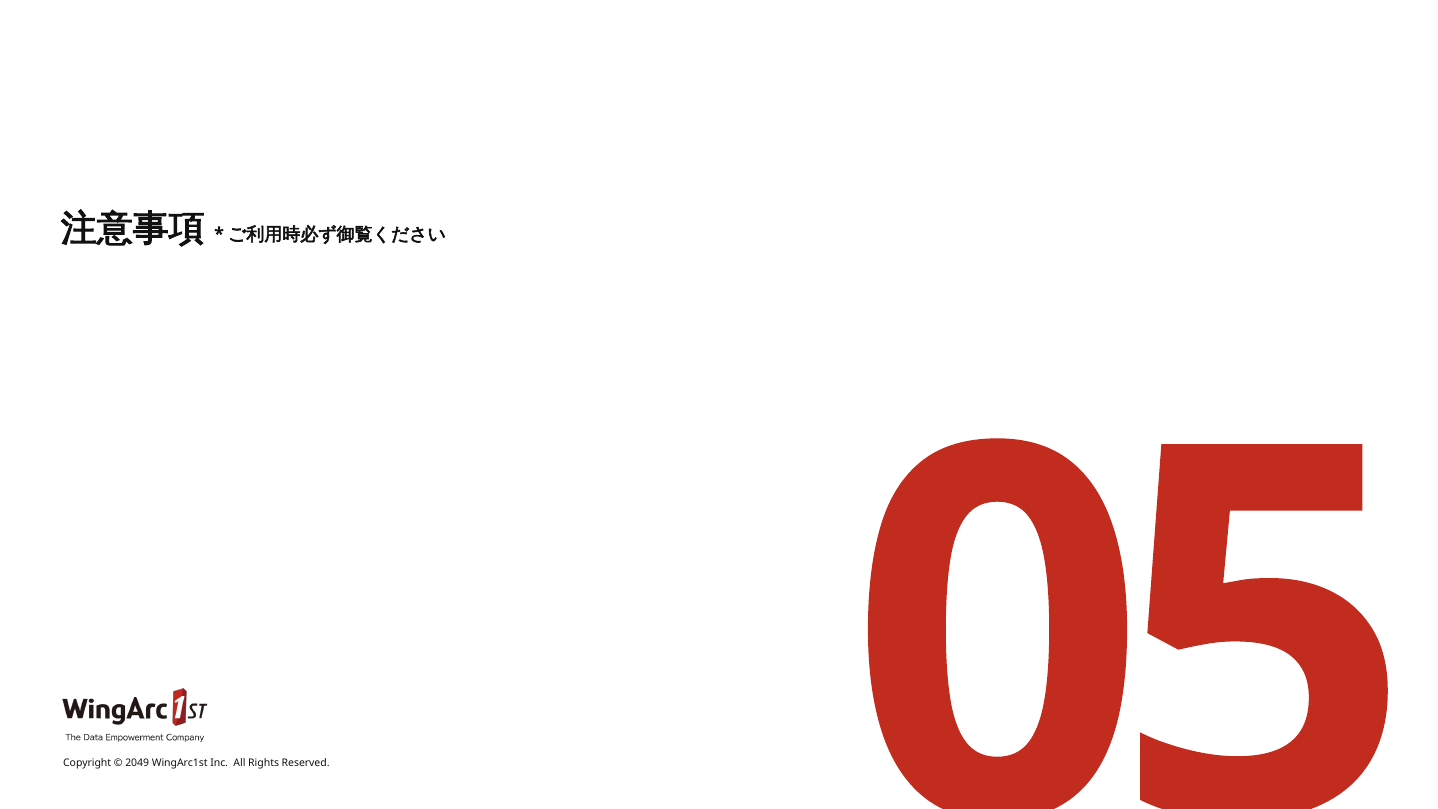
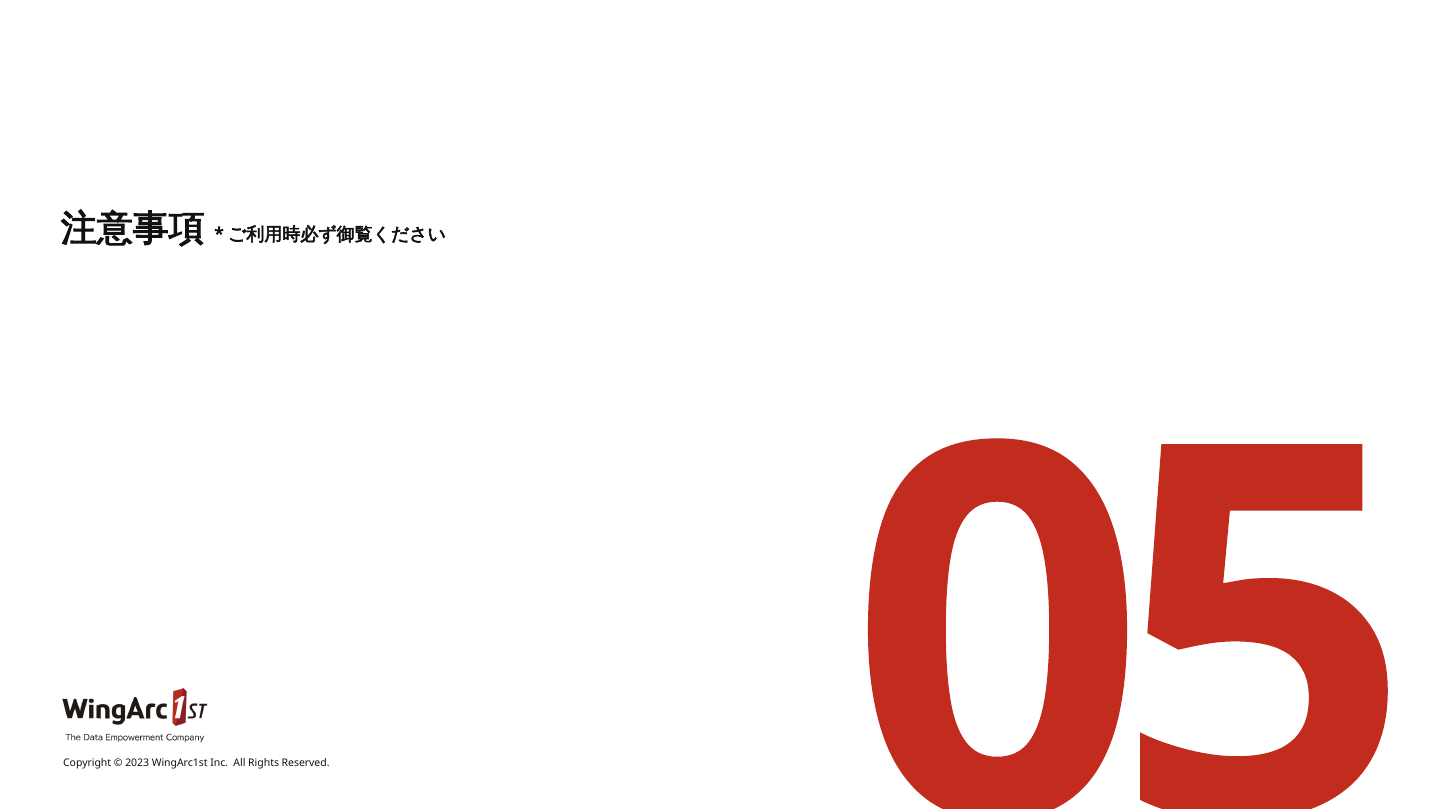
2049: 2049 -> 2023 (137, 763)
